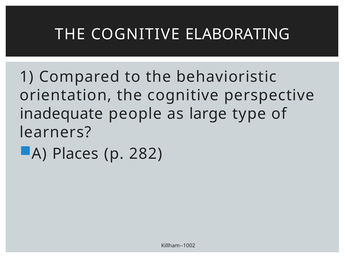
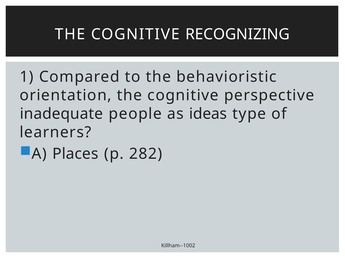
ELABORATING: ELABORATING -> RECOGNIZING (238, 34)
large: large -> ideas (208, 114)
